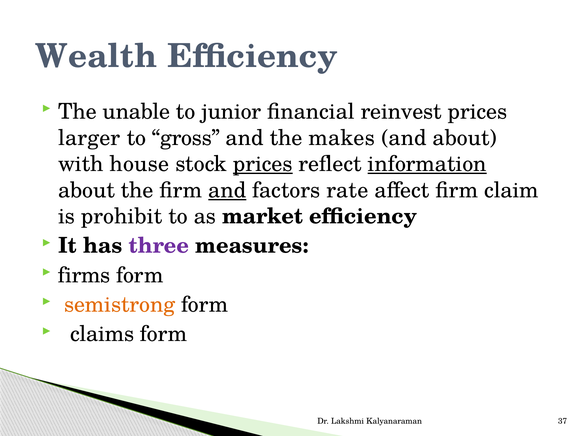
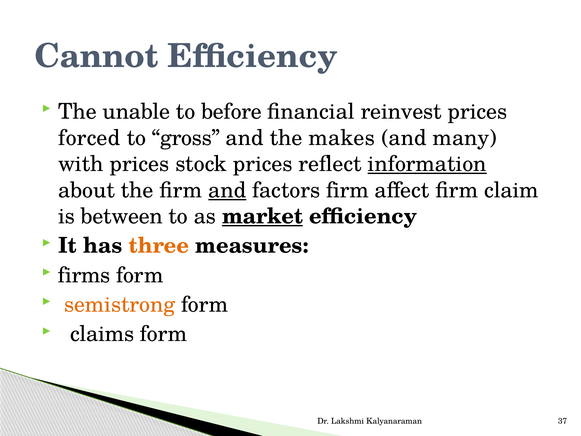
Wealth: Wealth -> Cannot (97, 56)
junior: junior -> before (231, 112)
larger: larger -> forced (89, 138)
and about: about -> many (465, 138)
with house: house -> prices (139, 164)
prices underline: present -> none (263, 164)
factors rate: rate -> firm (348, 190)
prohibit: prohibit -> between (122, 216)
market underline: none -> present (263, 216)
three colour: purple -> orange (159, 246)
